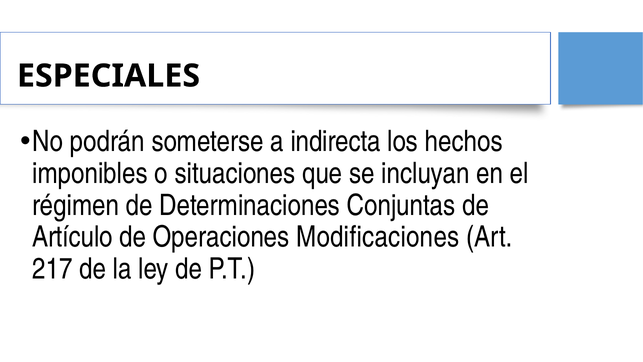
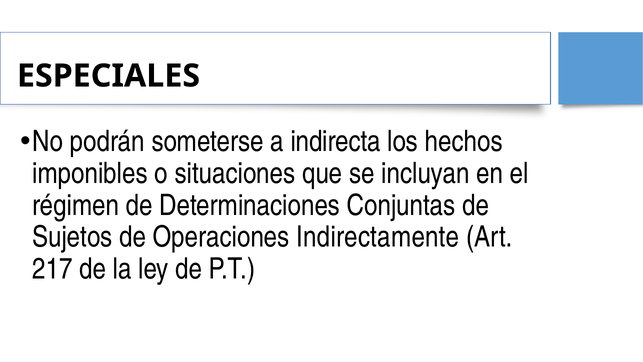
Artículo: Artículo -> Sujetos (72, 237)
Modificaciones: Modificaciones -> Indirectamente (378, 237)
